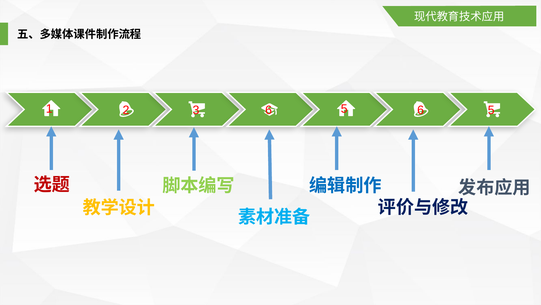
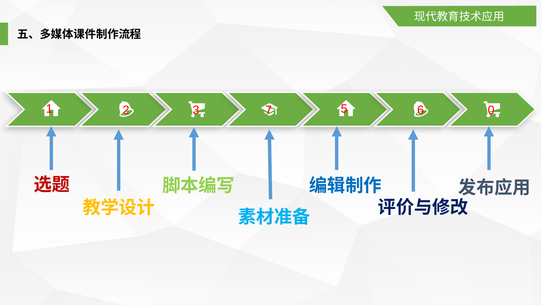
3 6: 6 -> 7 (269, 110)
6 5: 5 -> 0 (491, 110)
